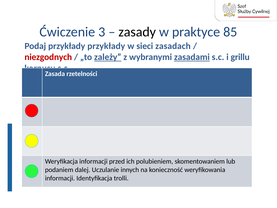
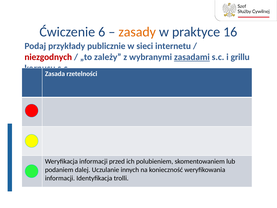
3: 3 -> 6 (102, 32)
zasady colour: black -> orange (137, 32)
85: 85 -> 16 (230, 32)
przykłady przykłady: przykłady -> publicznie (106, 46)
zasadach: zasadach -> internetu (173, 46)
zależy underline: present -> none (108, 57)
